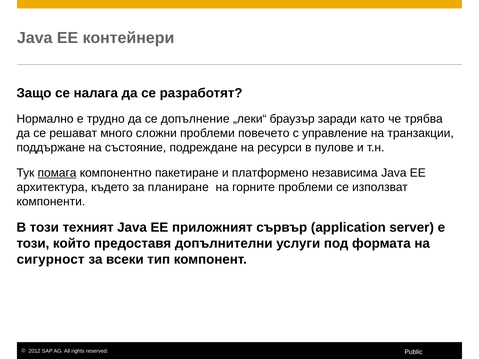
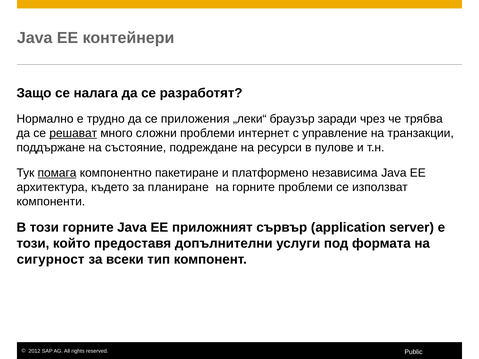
допълнение: допълнение -> приложения (195, 119)
като: като -> чрез (372, 119)
решават underline: none -> present (73, 133)
повечето: повечето -> интернет (264, 133)
този техният: техният -> горните (88, 228)
